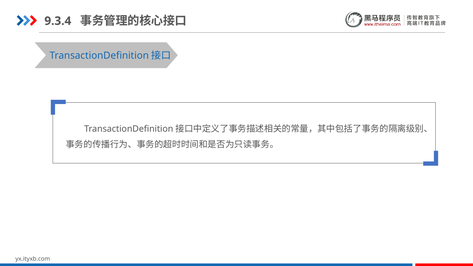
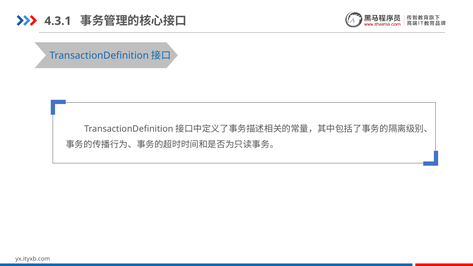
9.3.4: 9.3.4 -> 4.3.1 (58, 21)
